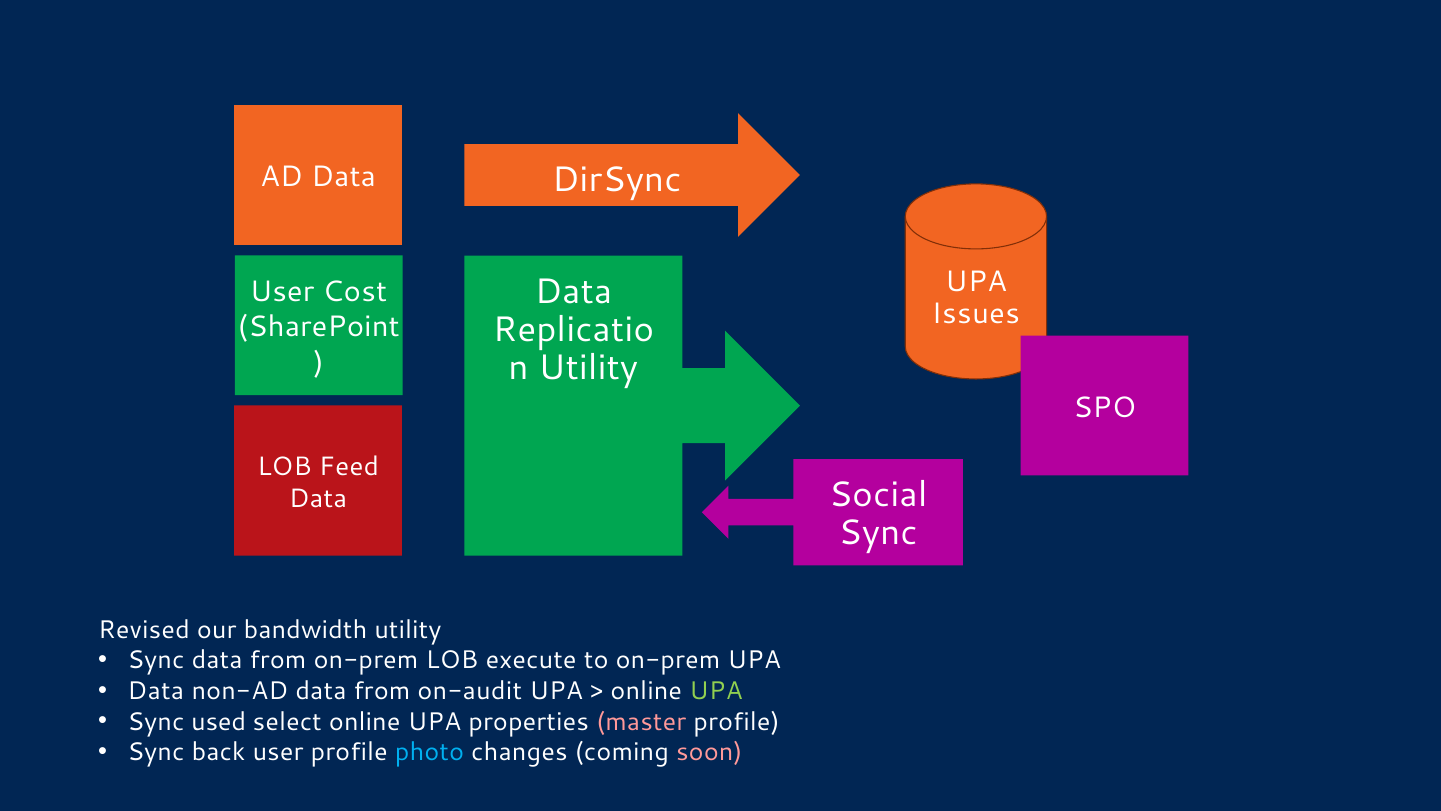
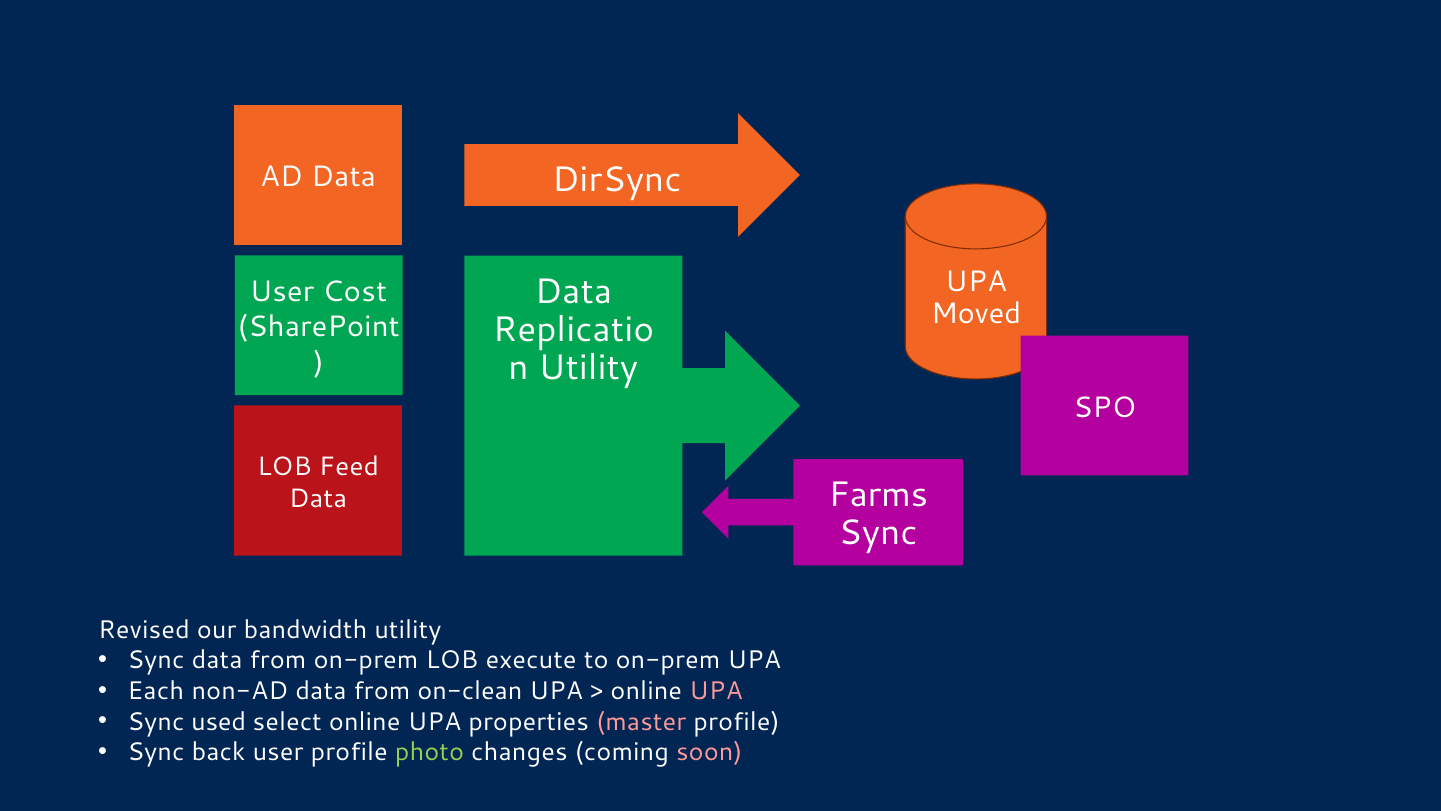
Issues: Issues -> Moved (976, 313)
Social: Social -> Farms (878, 495)
Data: Data -> Each (156, 691)
on-audit: on-audit -> on-clean (470, 691)
UPA colour: light green -> pink (716, 691)
photo colour: light blue -> light green (430, 752)
